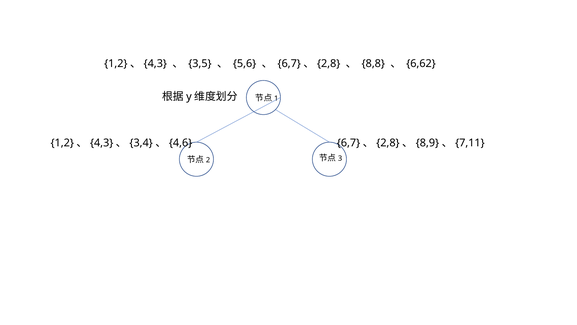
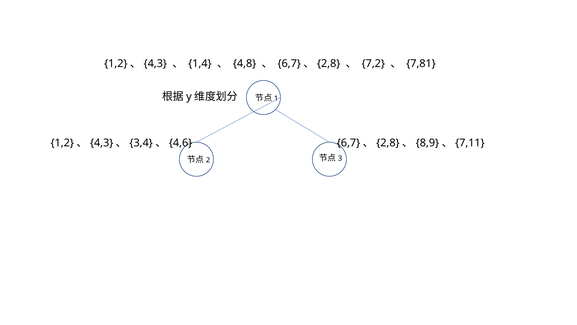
3,5: 3,5 -> 1,4 (200, 64)
5,6: 5,6 -> 4,8 (245, 64)
8,8: 8,8 -> 7,2 (373, 64)
6,62: 6,62 -> 7,81 (421, 64)
